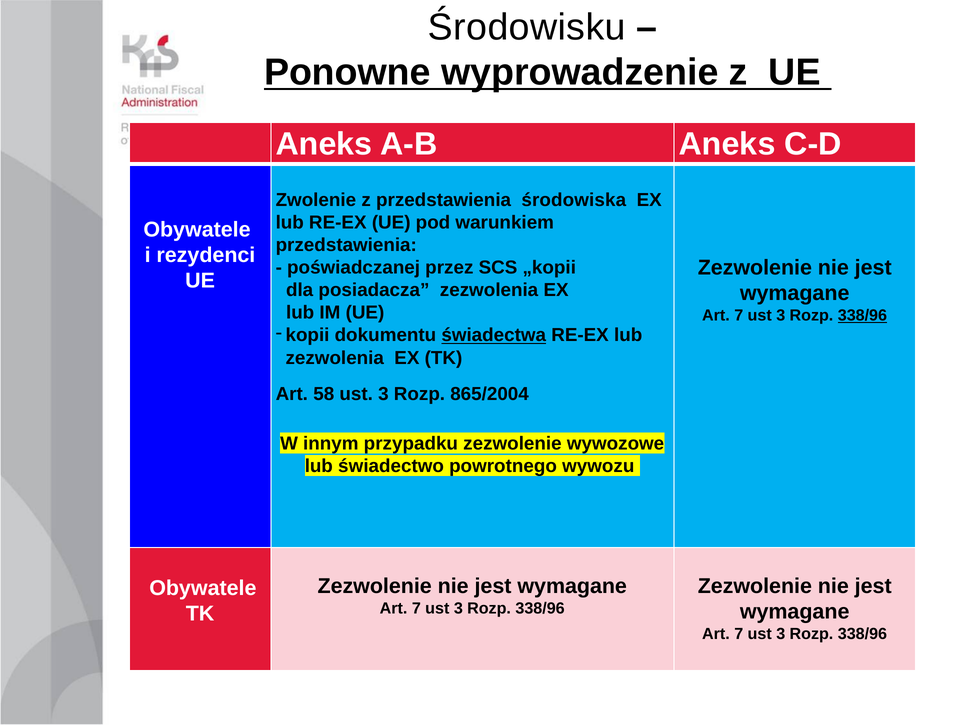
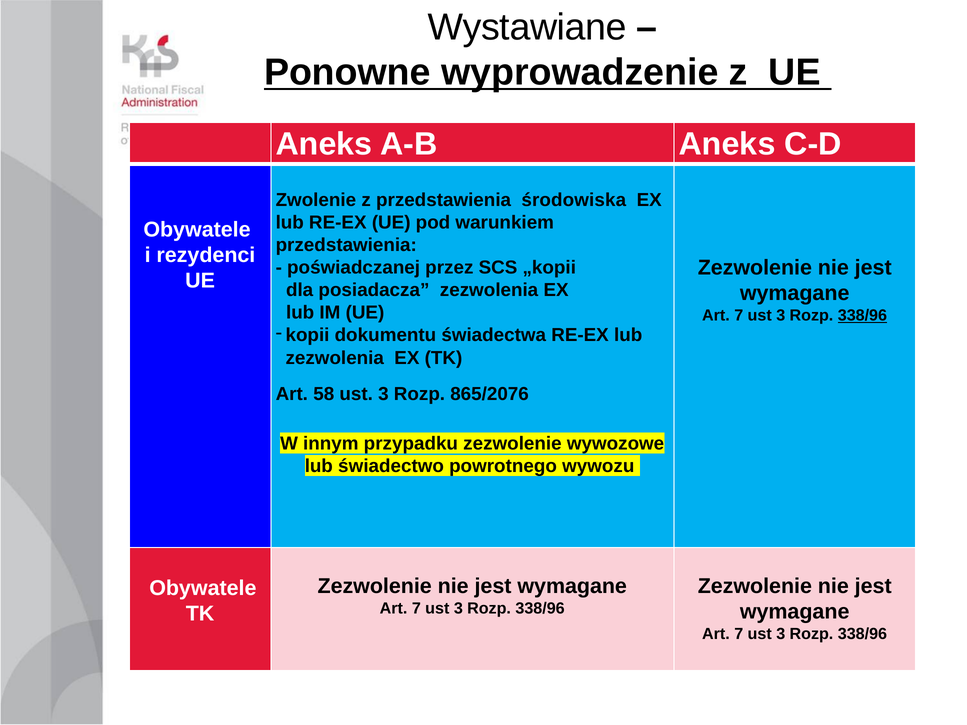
Środowisku: Środowisku -> Wystawiane (527, 27)
świadectwa underline: present -> none (494, 335)
865/2004: 865/2004 -> 865/2076 (490, 394)
